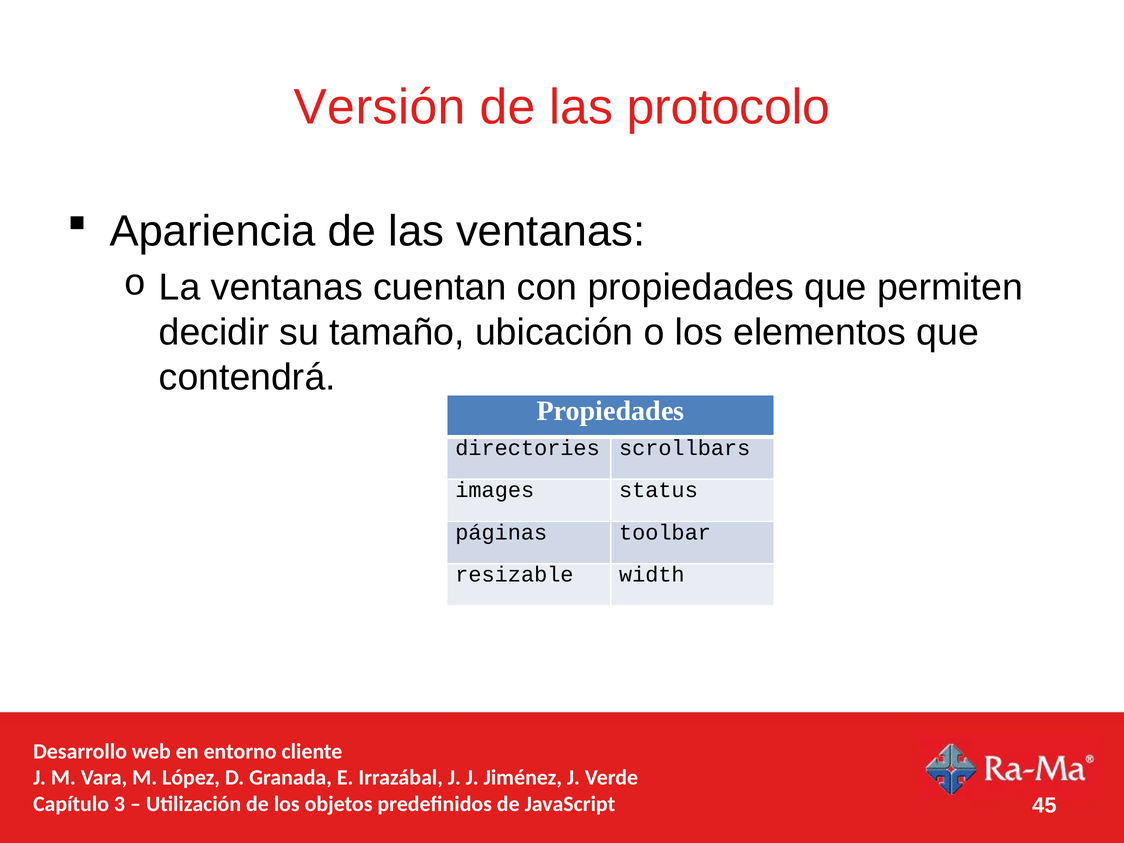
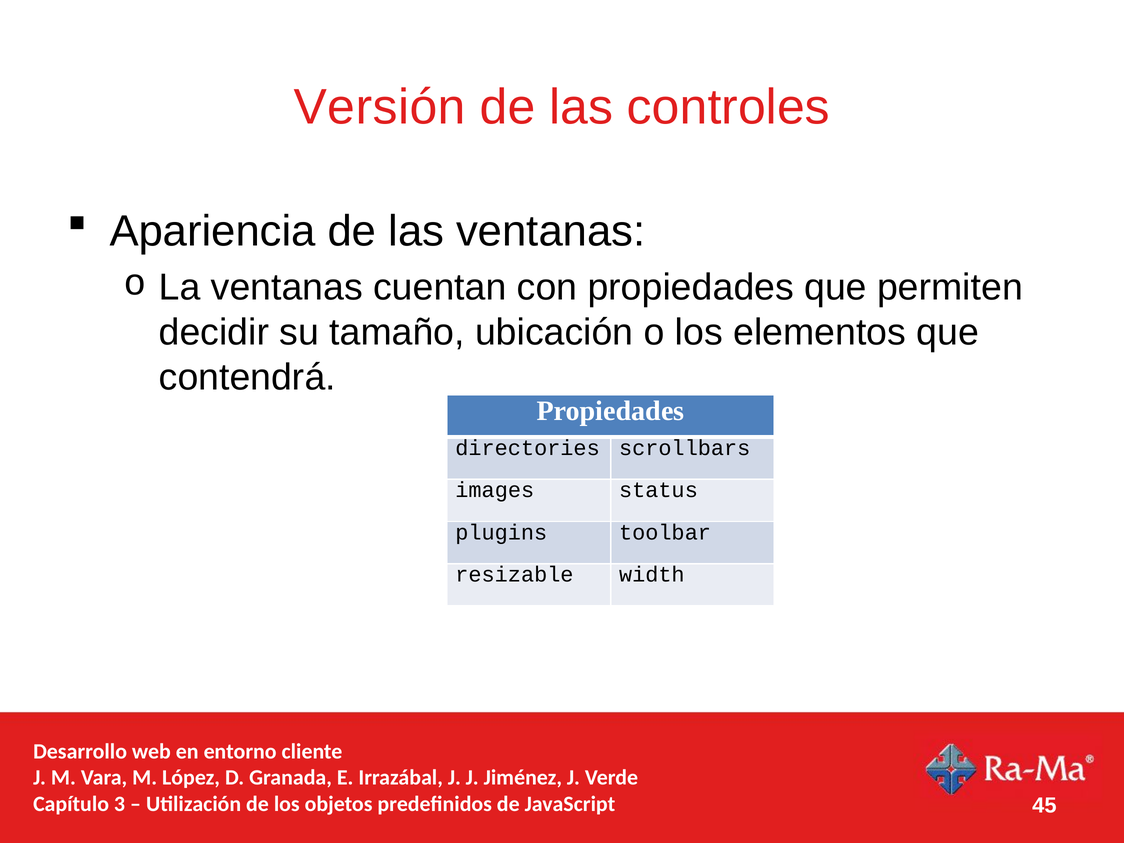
protocolo: protocolo -> controles (728, 107)
páginas: páginas -> plugins (501, 532)
